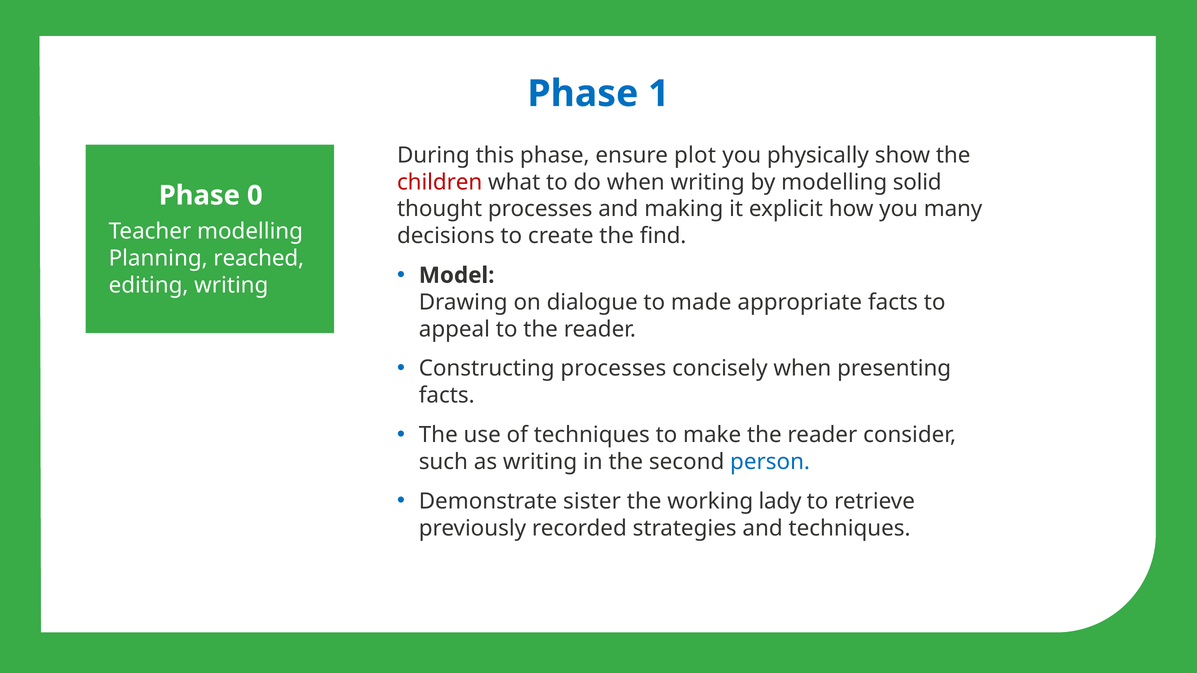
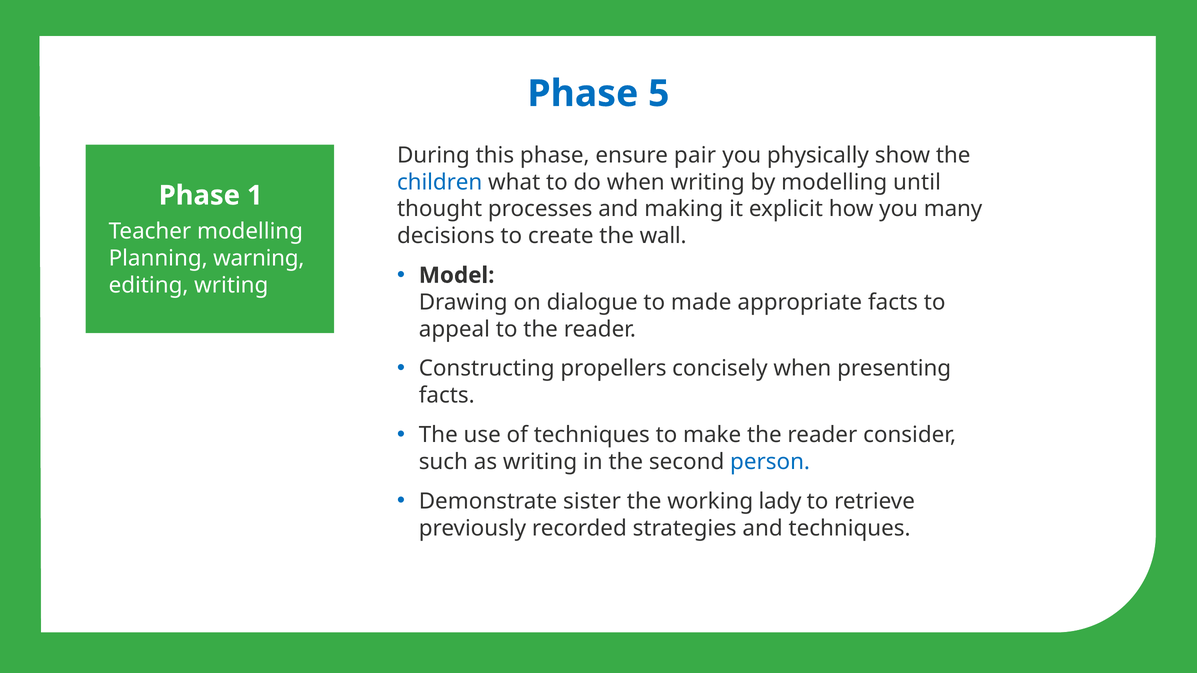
1: 1 -> 5 (659, 94)
plot: plot -> pair (695, 155)
children colour: red -> blue (440, 182)
solid: solid -> until (917, 182)
0: 0 -> 1 (255, 196)
find: find -> wall (663, 236)
reached: reached -> warning (259, 258)
Constructing processes: processes -> propellers (613, 369)
